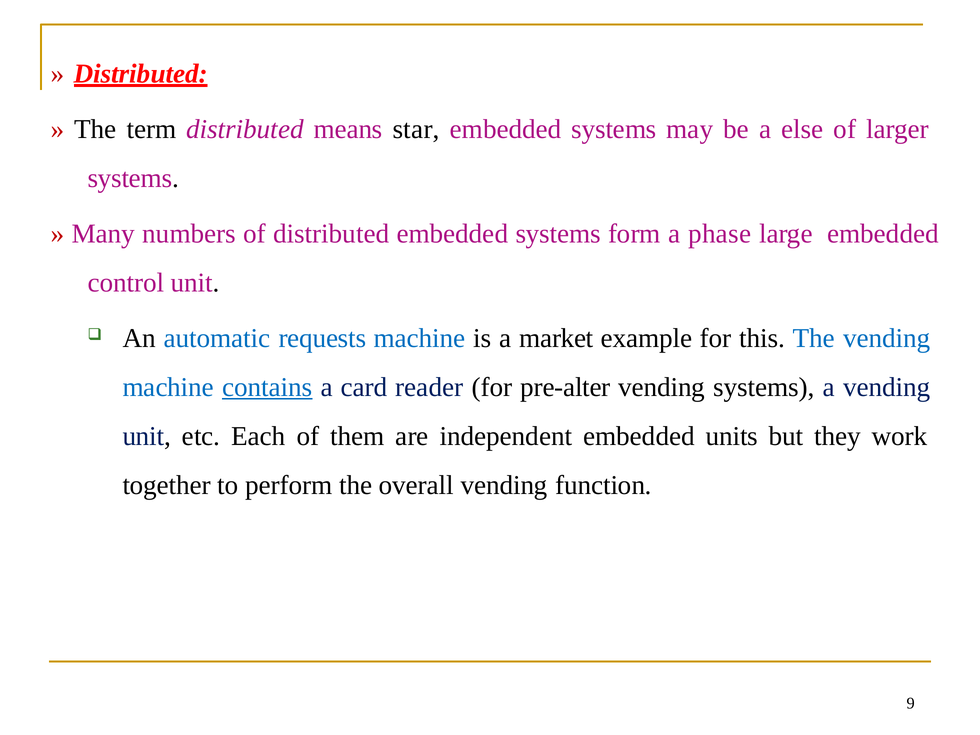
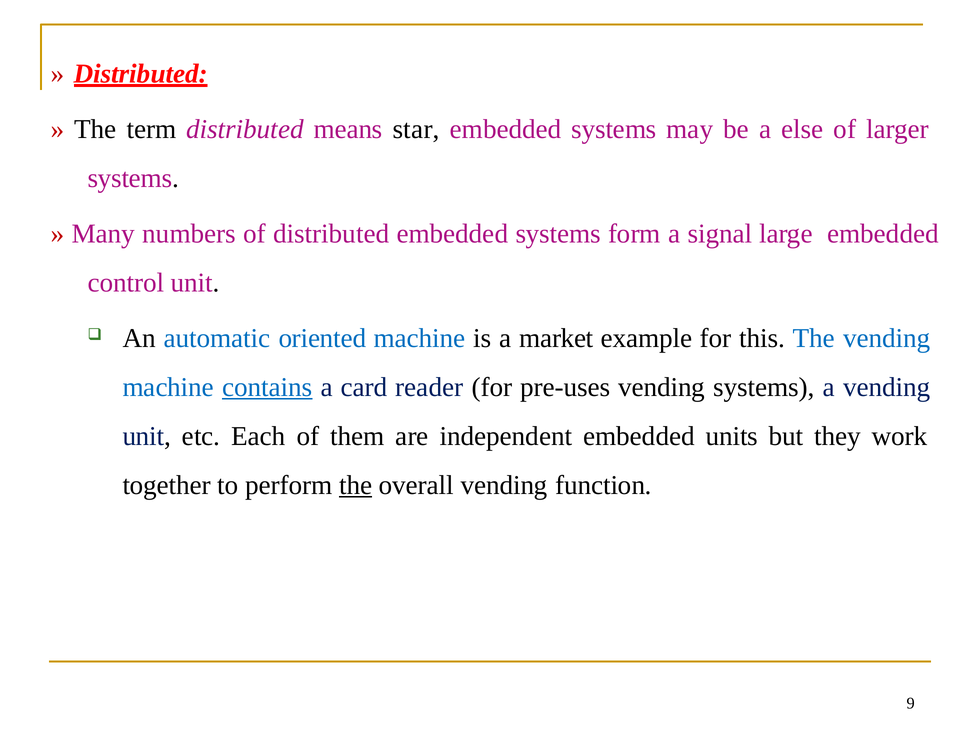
phase: phase -> signal (720, 234)
requests: requests -> oriented (322, 338)
pre-alter: pre-alter -> pre-uses (565, 387)
the underline: none -> present (356, 485)
